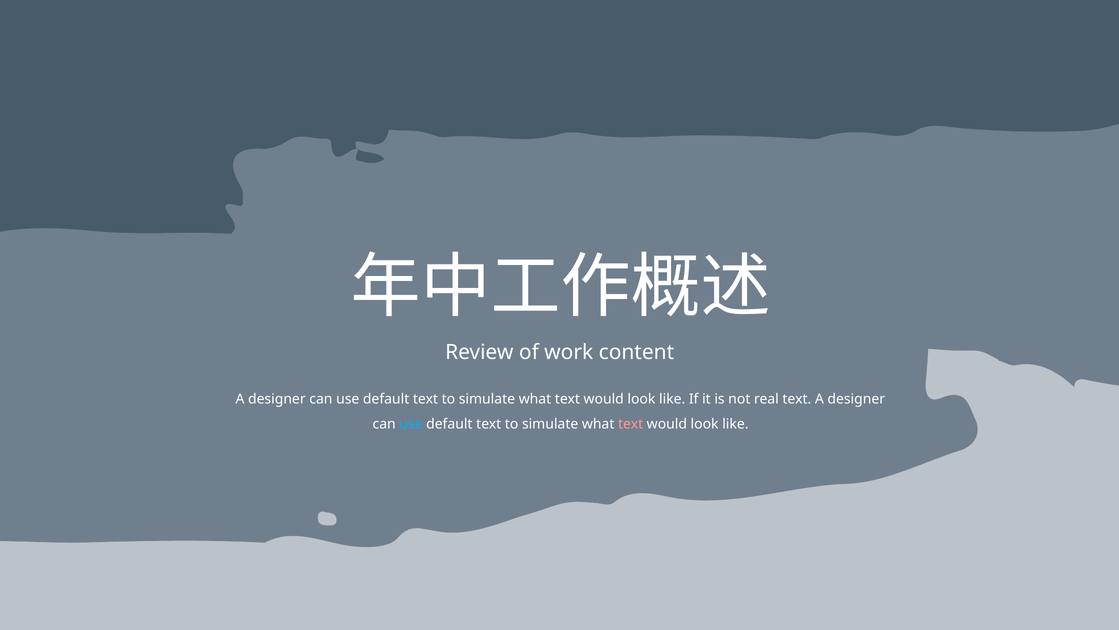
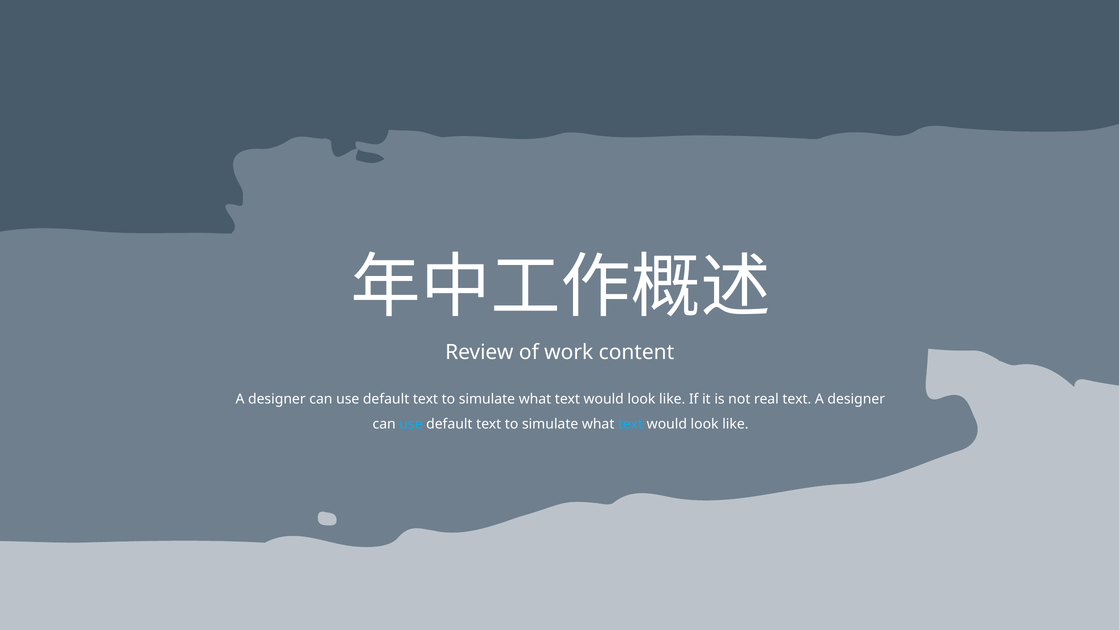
text colour: pink -> light blue (631, 424)
